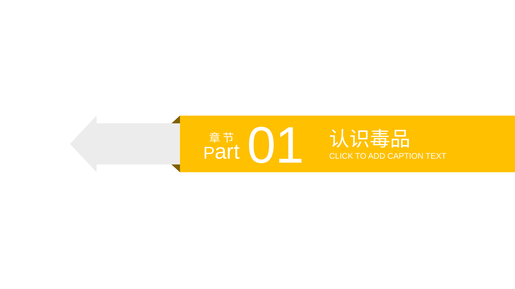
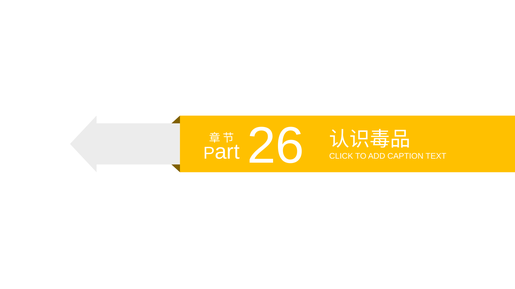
01: 01 -> 26 (276, 146)
